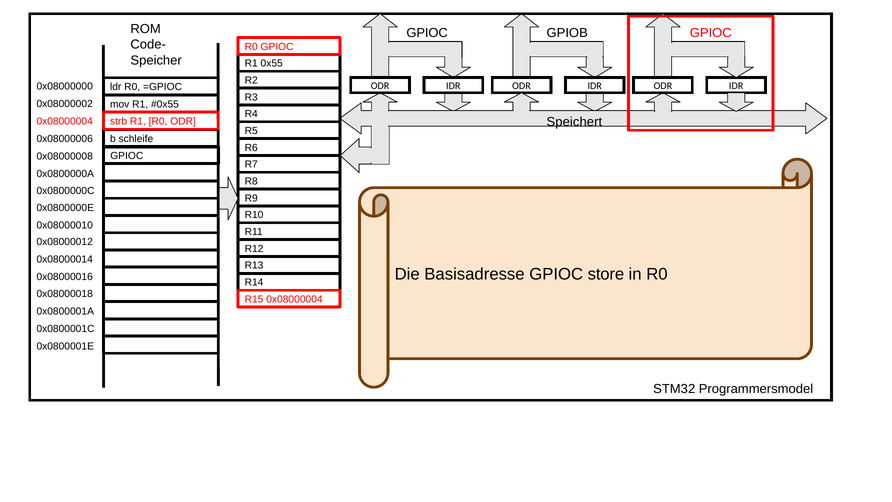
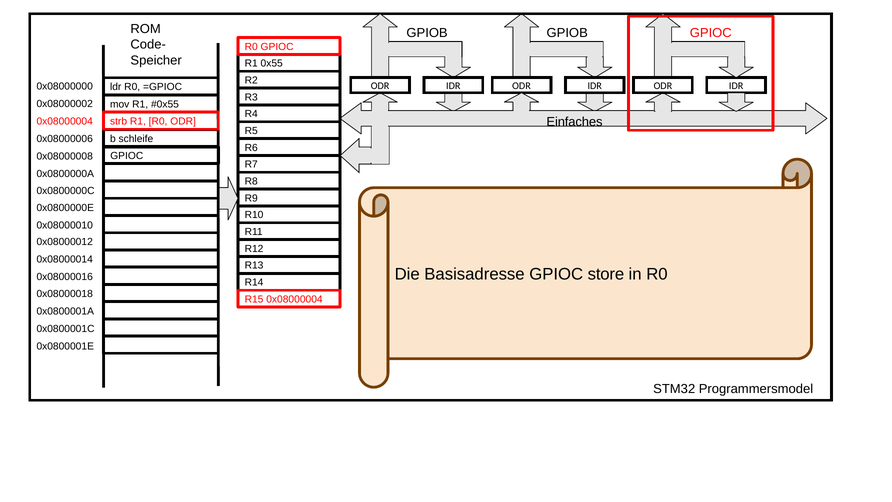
GPIOC: GPIOC -> GPIOB (427, 33)
Speichert: Speichert -> Einfaches (575, 122)
